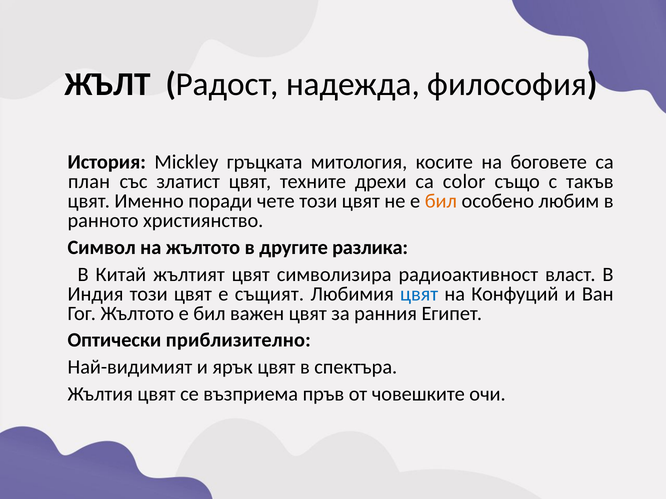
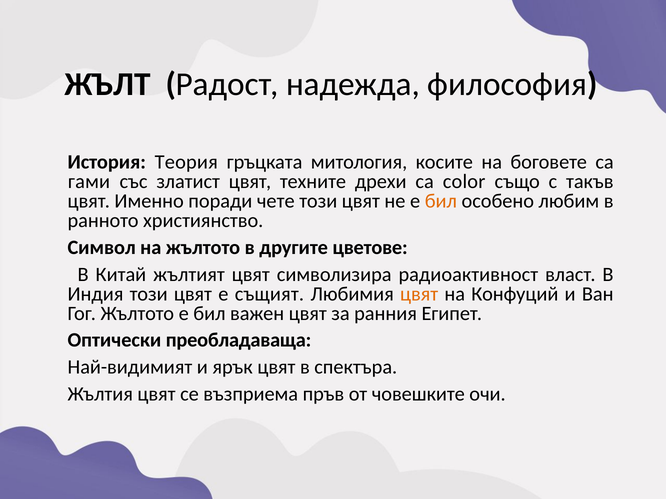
Mickley: Mickley -> Теория (186, 162)
план: план -> гами (89, 182)
разлика: разлика -> цветове (370, 248)
цвят colour: blue -> orange (419, 294)
приблизително: приблизително -> преобладаваща (239, 341)
